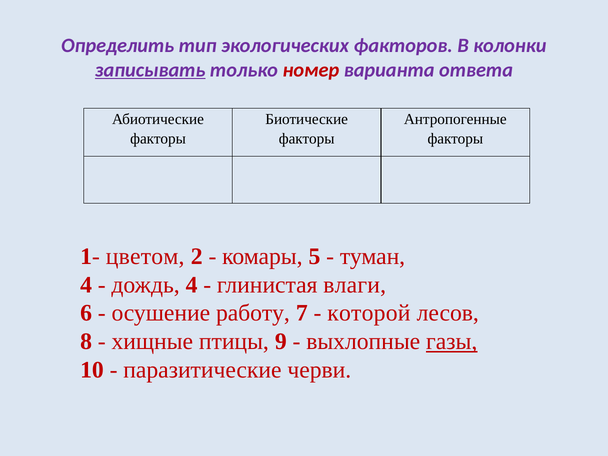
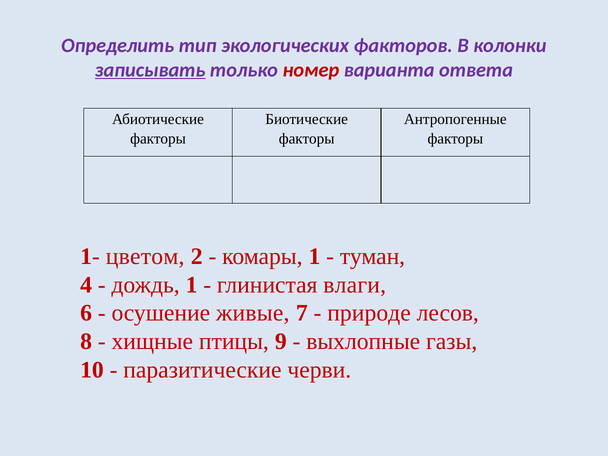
комары 5: 5 -> 1 (314, 256)
дождь 4: 4 -> 1 (192, 285)
работу: работу -> живые (253, 313)
которой: которой -> природе (369, 313)
газы underline: present -> none (452, 342)
